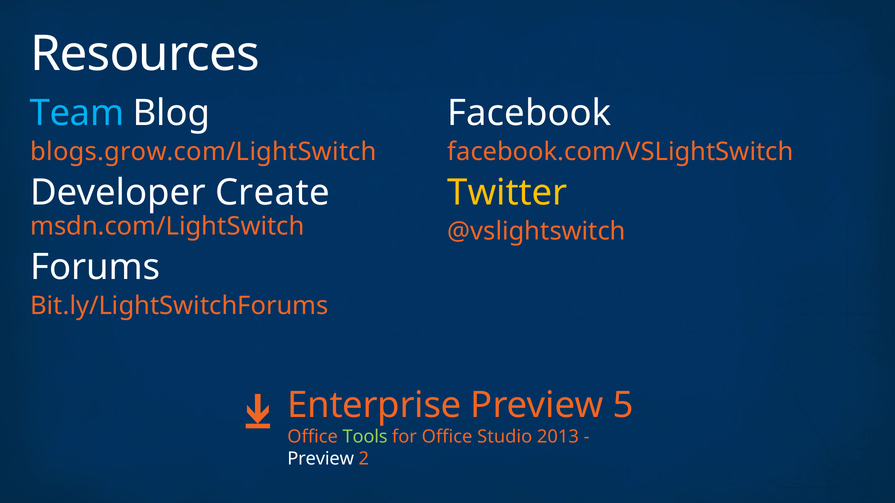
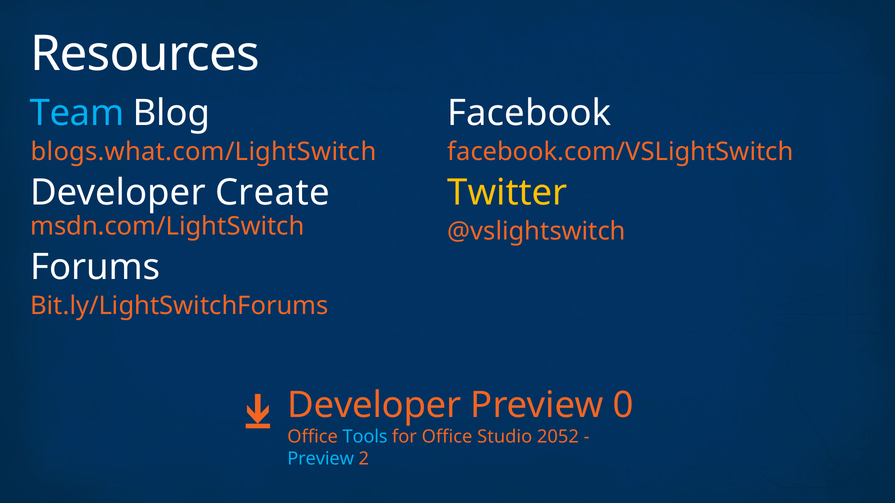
blogs.grow.com/LightSwitch: blogs.grow.com/LightSwitch -> blogs.what.com/LightSwitch (204, 152)
Enterprise: Enterprise -> Developer (374, 406)
5: 5 -> 0 (623, 406)
Tools colour: light green -> light blue (365, 437)
2013: 2013 -> 2052 (558, 437)
Preview colour: white -> light blue (321, 459)
